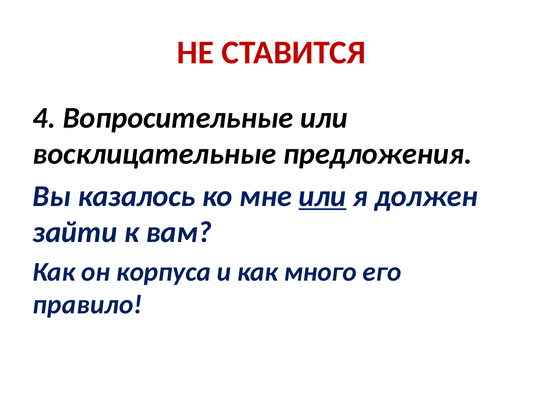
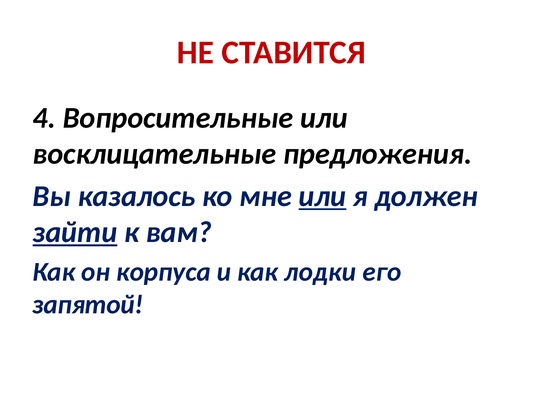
зайти underline: none -> present (75, 232)
много: много -> лодки (320, 272)
правило: правило -> запятой (88, 305)
